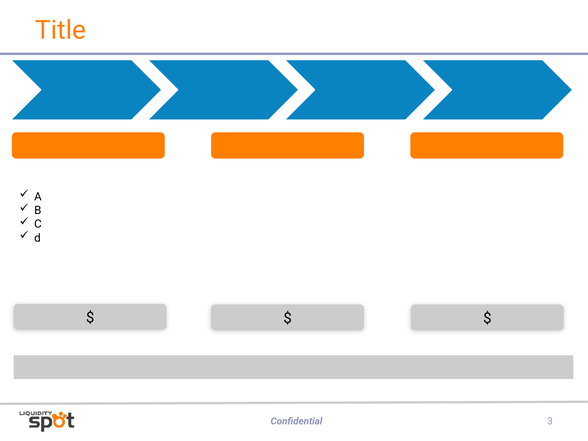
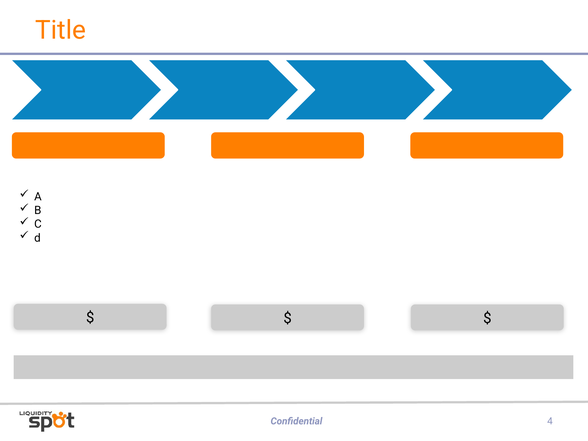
3: 3 -> 4 (550, 421)
